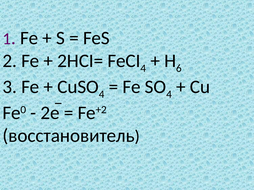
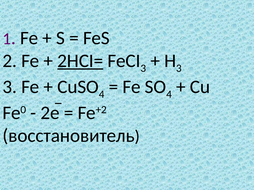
2HCI= underline: none -> present (80, 61)
4: 4 -> 3 (143, 68)
6: 6 -> 3 (179, 68)
